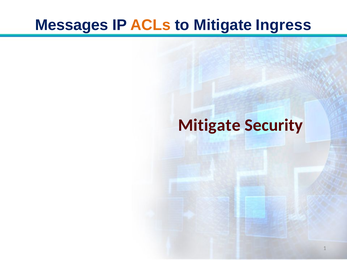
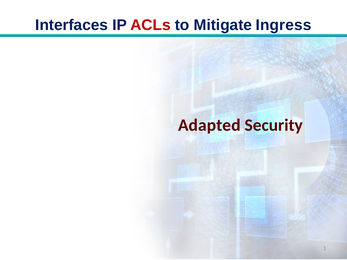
Messages: Messages -> Interfaces (72, 25)
ACLs colour: orange -> red (150, 25)
Mitigate: Mitigate -> Adapted (209, 125)
